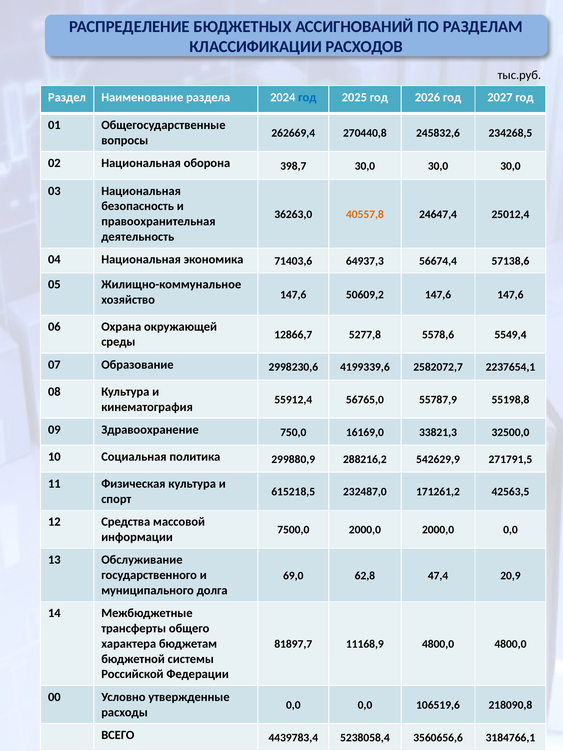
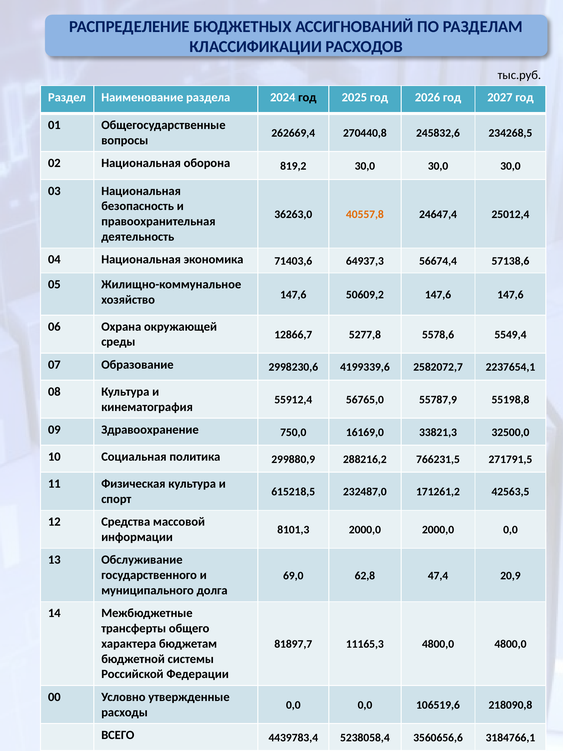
год colour: blue -> black (307, 97)
398,7: 398,7 -> 819,2 (293, 166)
542629,9: 542629,9 -> 766231,5 (438, 459)
7500,0: 7500,0 -> 8101,3 (293, 530)
11168,9: 11168,9 -> 11165,3 (365, 644)
